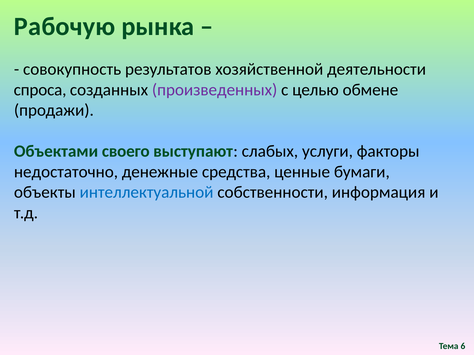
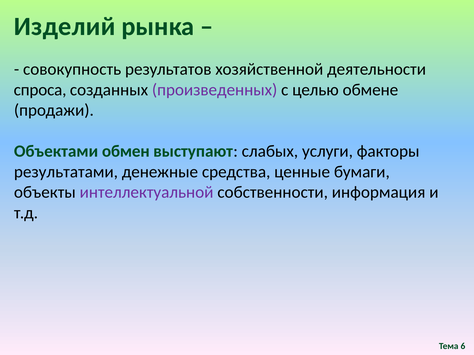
Рабочую: Рабочую -> Изделий (65, 27)
своего: своего -> обмен (126, 151)
недостаточно: недостаточно -> результатами (66, 172)
интеллектуальной colour: blue -> purple (147, 192)
